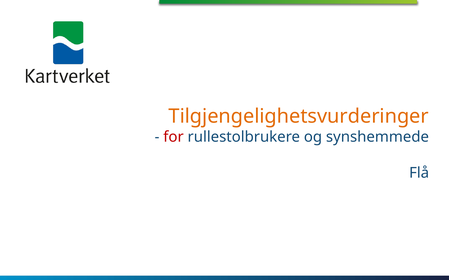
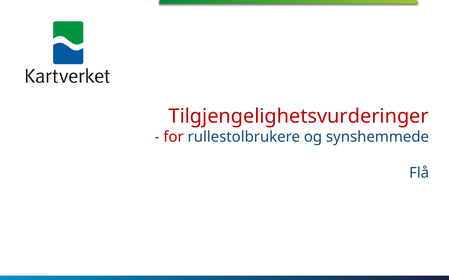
Tilgjengelighetsvurderinger colour: orange -> red (299, 117)
